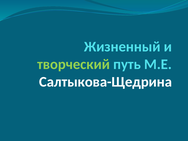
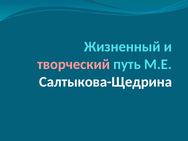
творческий colour: light green -> pink (74, 64)
